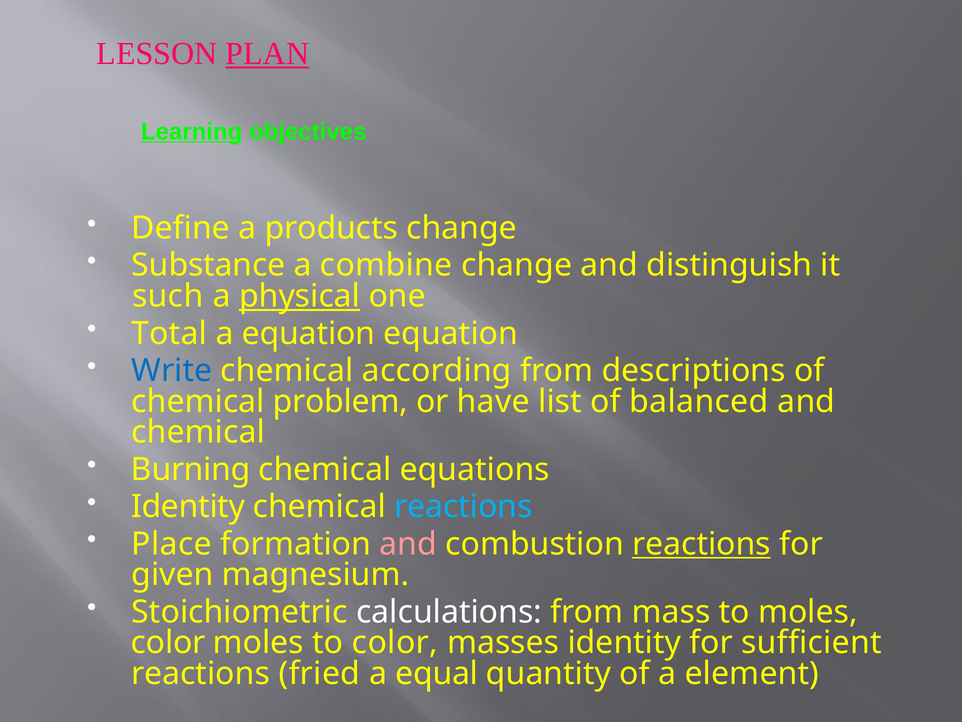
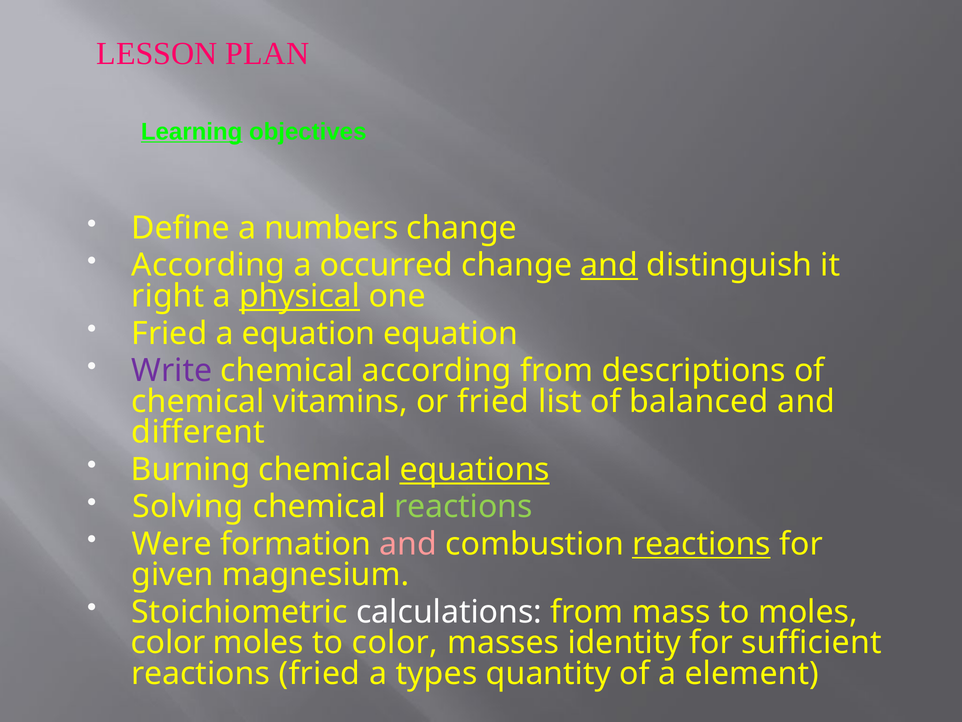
PLAN underline: present -> none (267, 54)
products: products -> numbers (331, 228)
Substance: Substance -> According (208, 265)
combine: combine -> occurred (387, 265)
and underline: none -> present (609, 265)
such: such -> right (168, 296)
Total: Total -> Fried (169, 333)
Write colour: blue -> purple (172, 370)
problem: problem -> vitamins (340, 401)
or have: have -> fried (493, 401)
chemical: chemical -> different (198, 432)
equations underline: none -> present (475, 469)
Identity: Identity -> Solving (188, 506)
reactions colour: light blue -> light green (463, 506)
Place: Place -> Were (172, 544)
equal: equal -> types (437, 673)
